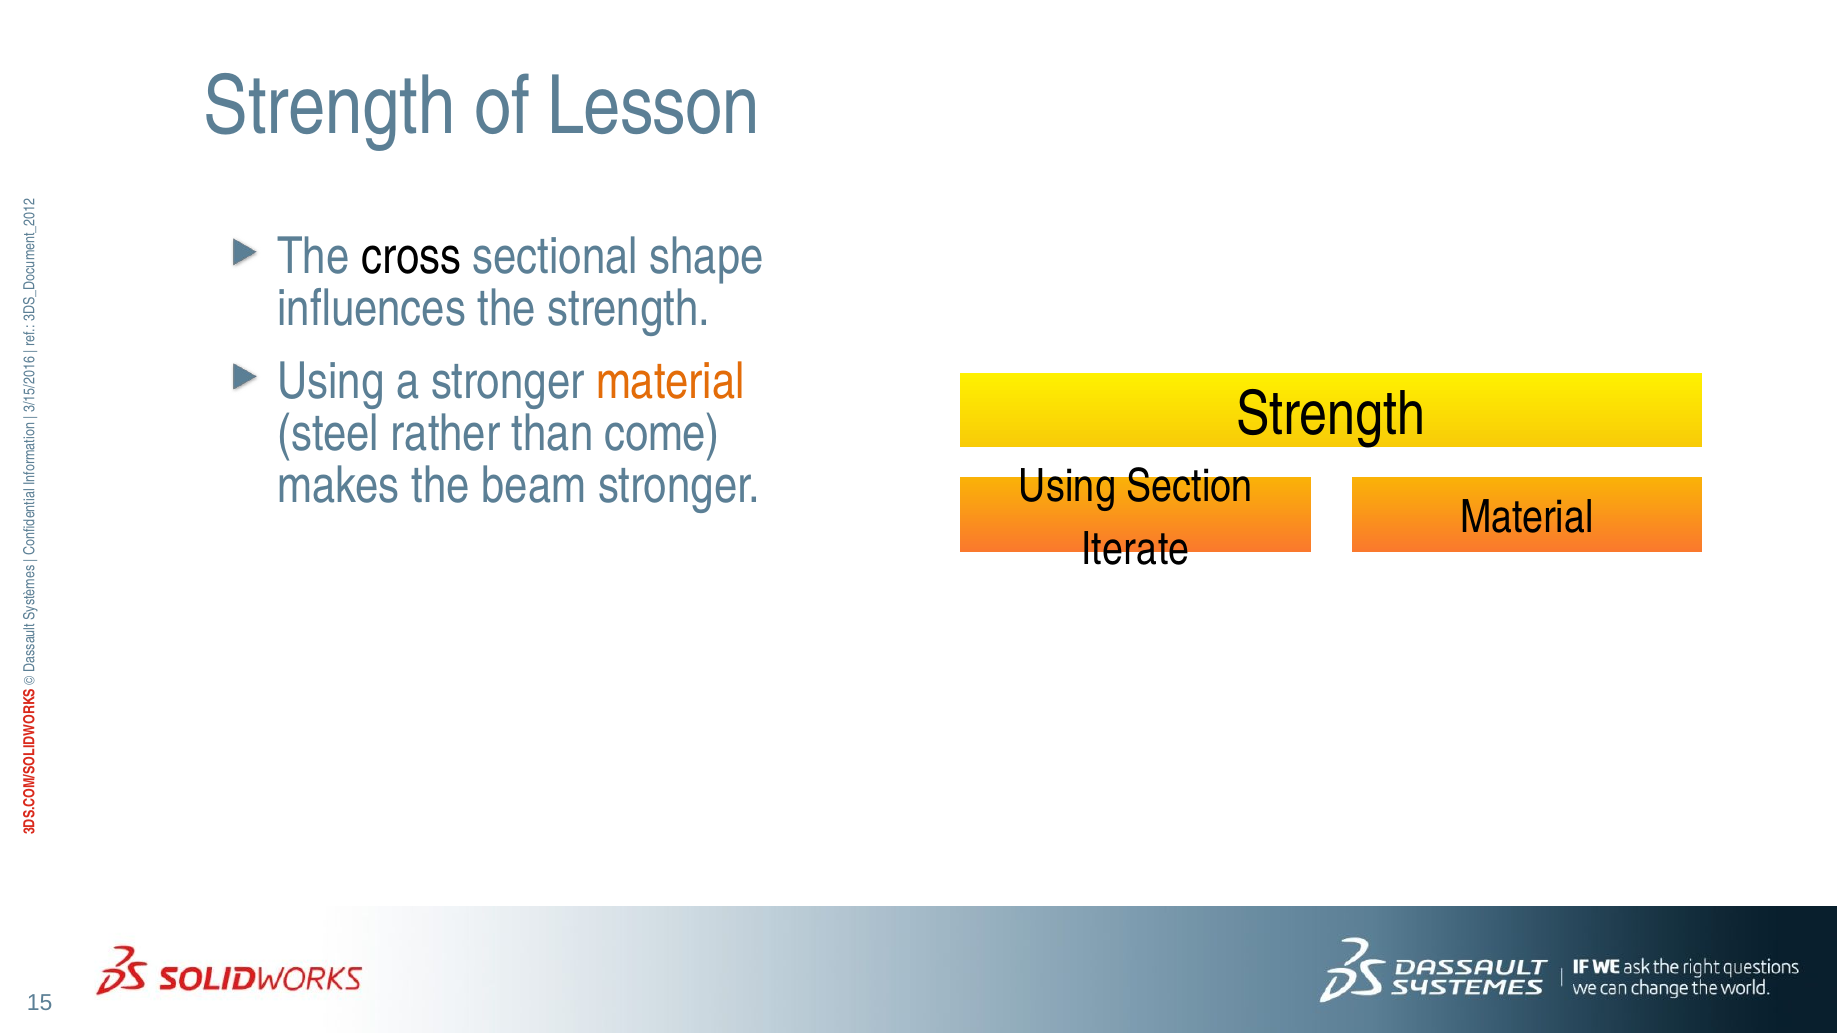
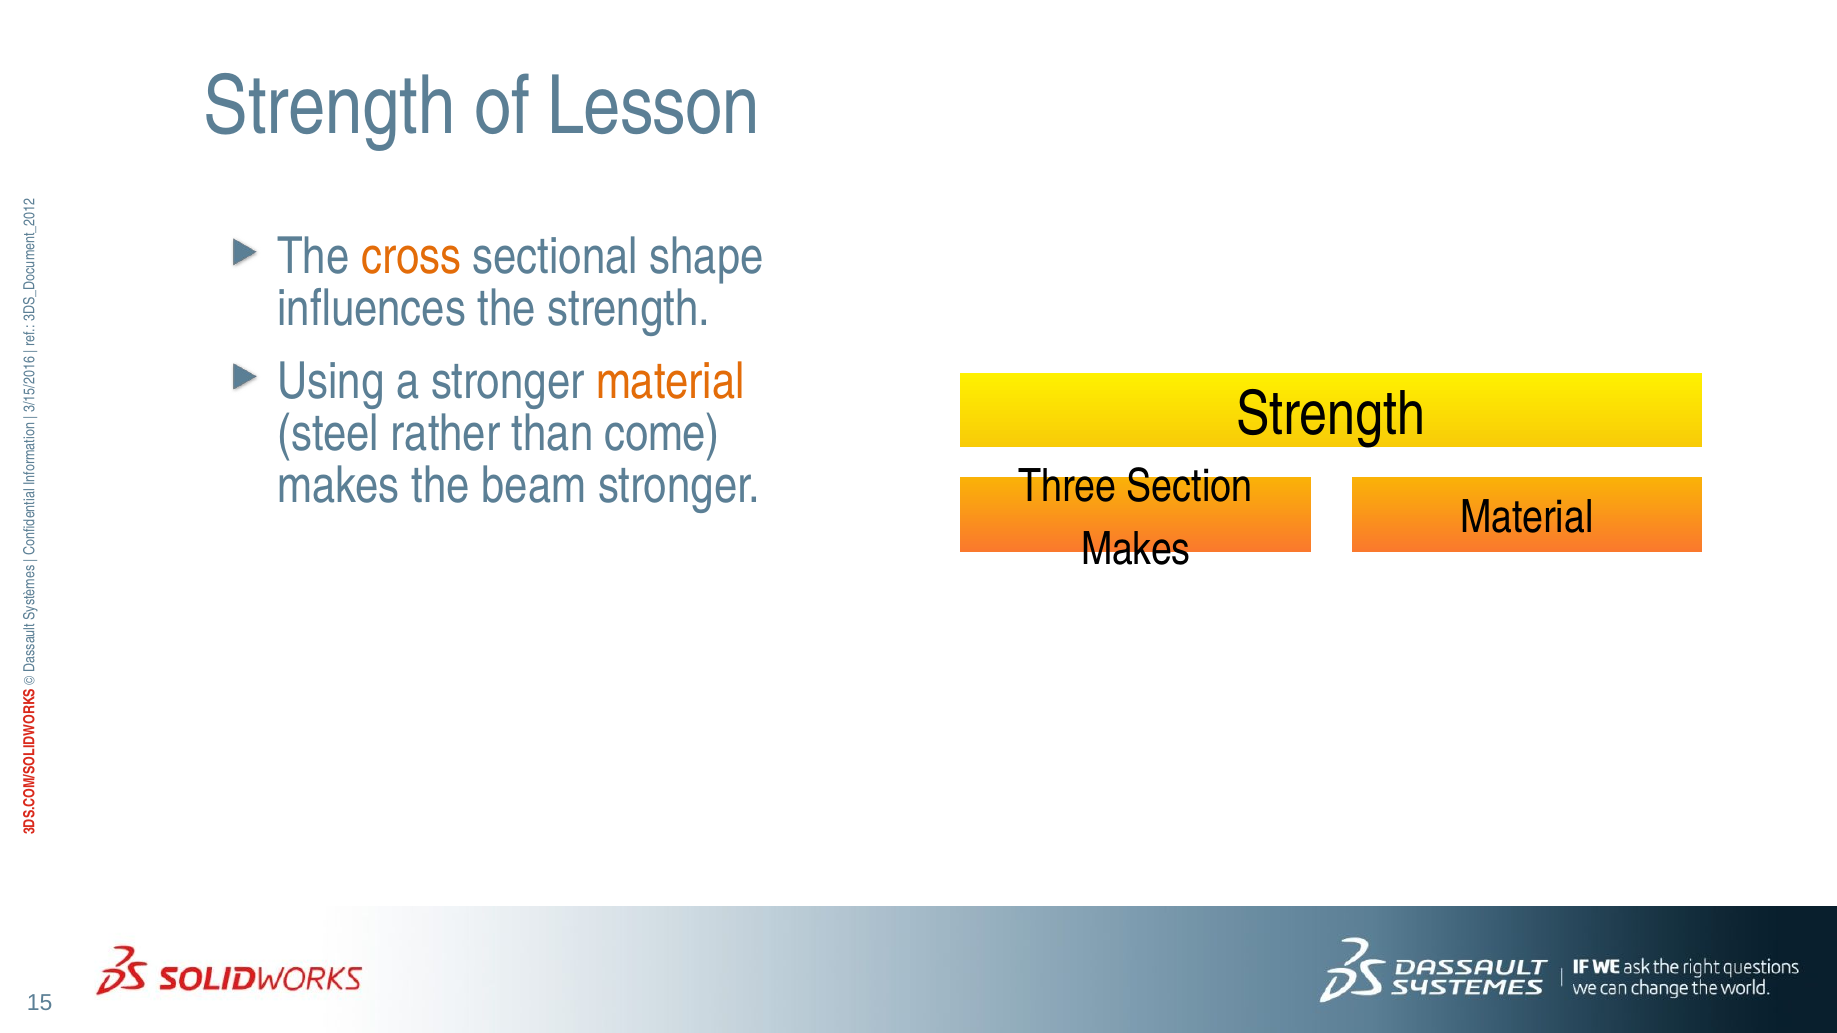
cross colour: black -> orange (411, 257)
Using: Using -> Three (1068, 486)
Iterate: Iterate -> Makes (1136, 549)
